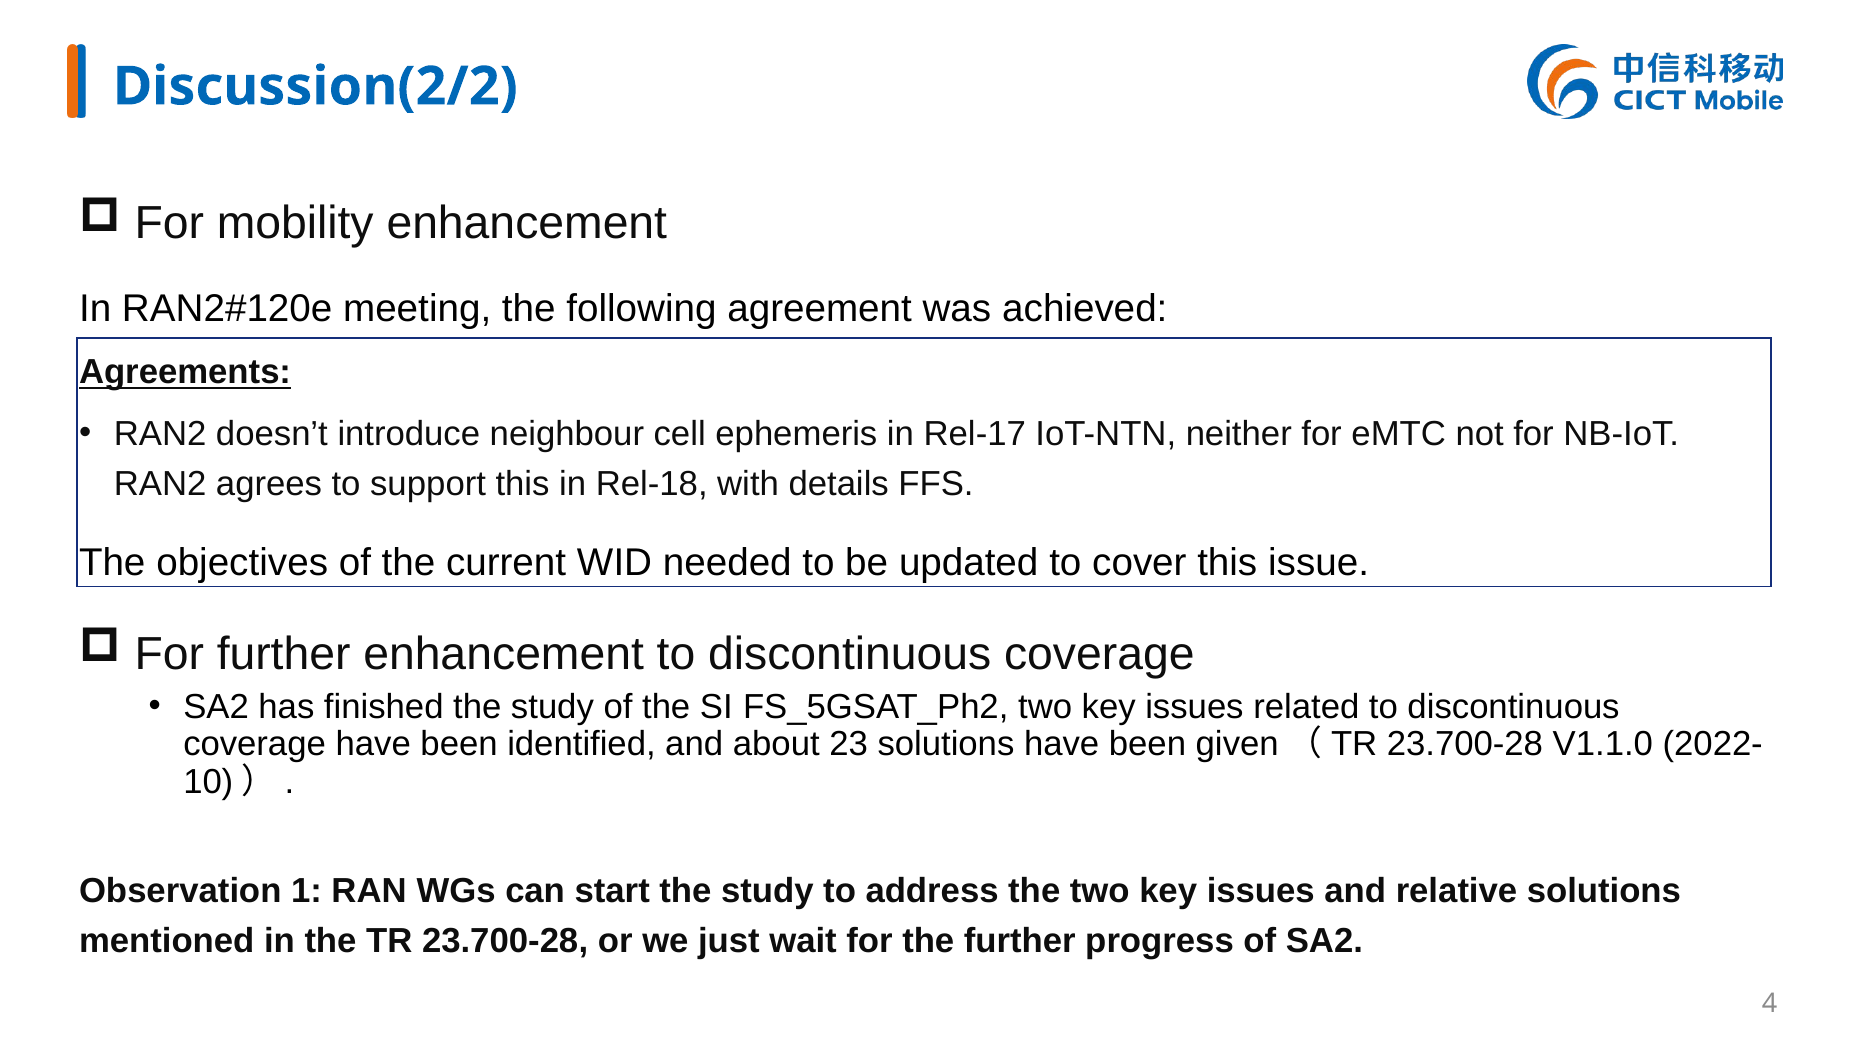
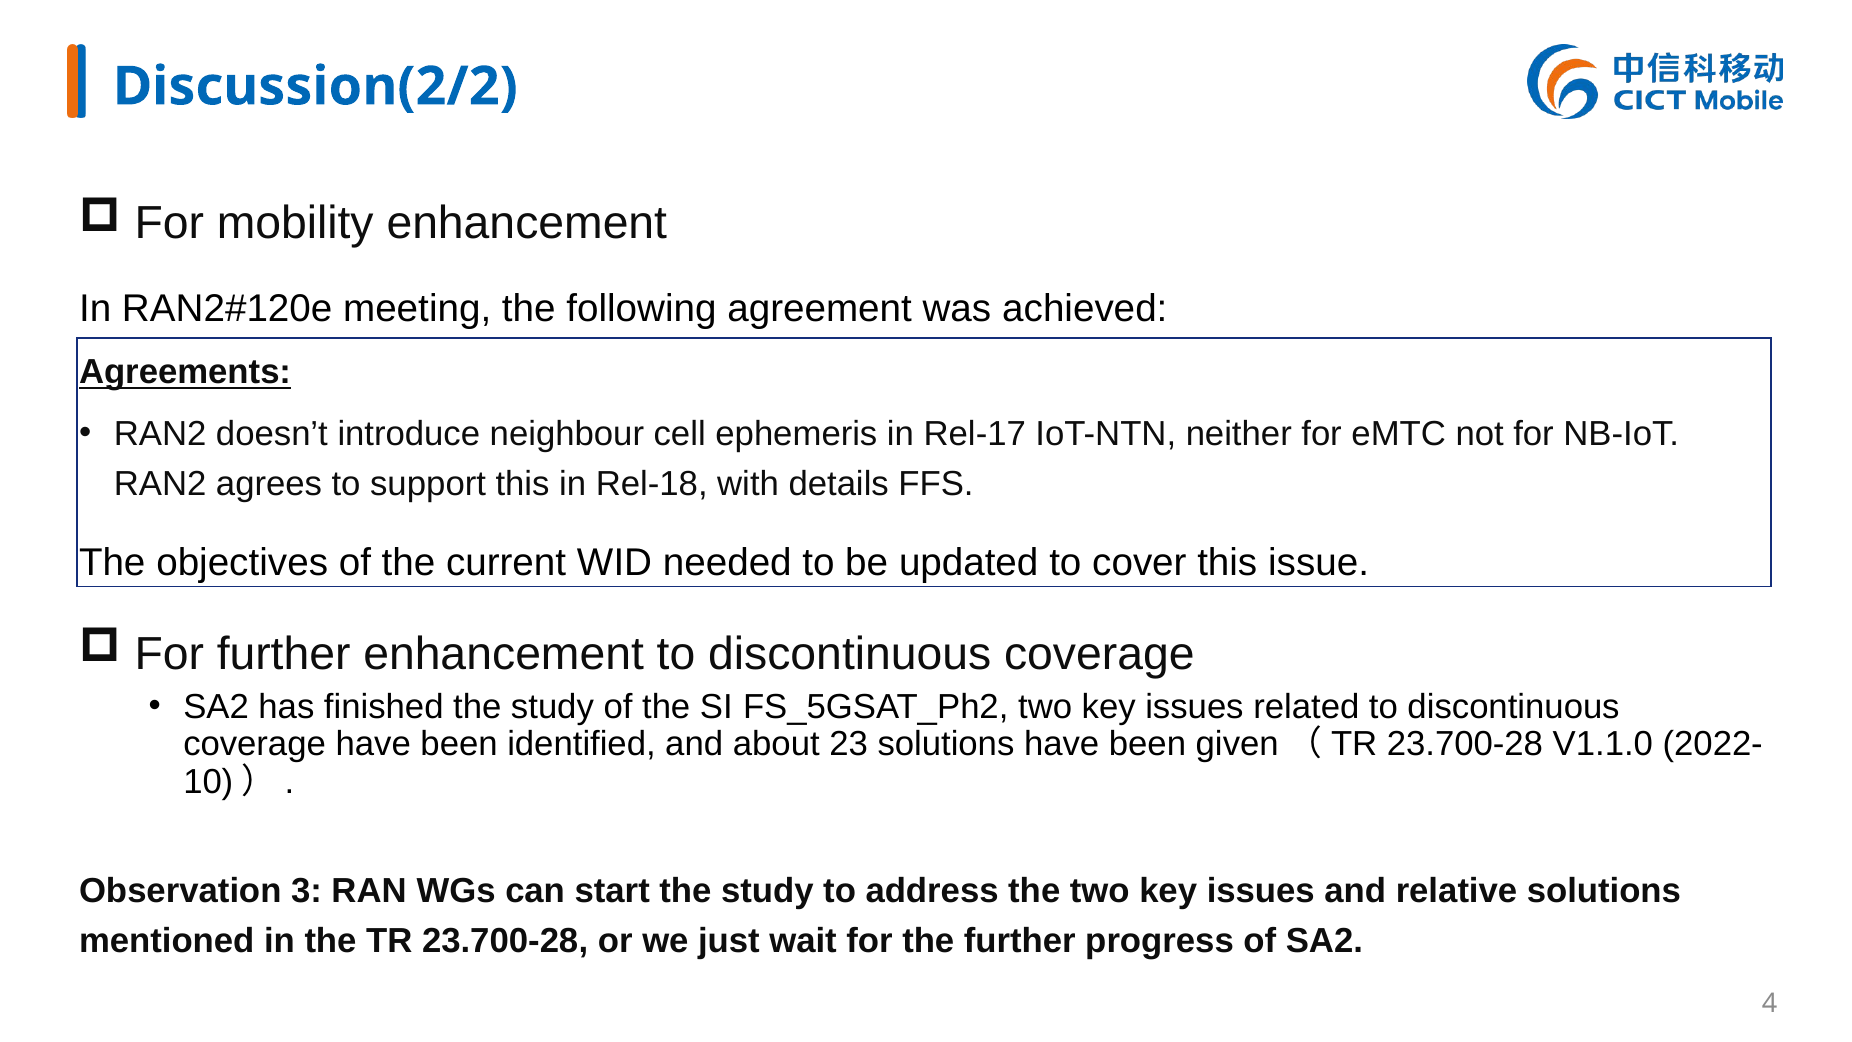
1: 1 -> 3 (306, 891)
